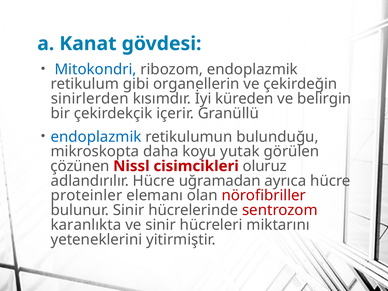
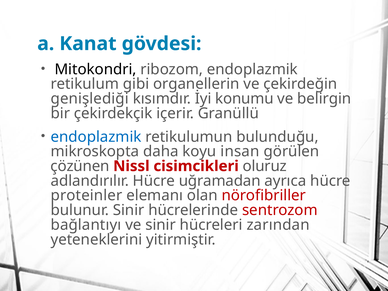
Mitokondri colour: blue -> black (96, 69)
sinirlerden: sinirlerden -> genişlediği (90, 99)
küreden: küreden -> konumu (244, 99)
yutak: yutak -> insan (240, 151)
karanlıkta: karanlıkta -> bağlantıyı (86, 225)
miktarını: miktarını -> zarından (278, 225)
